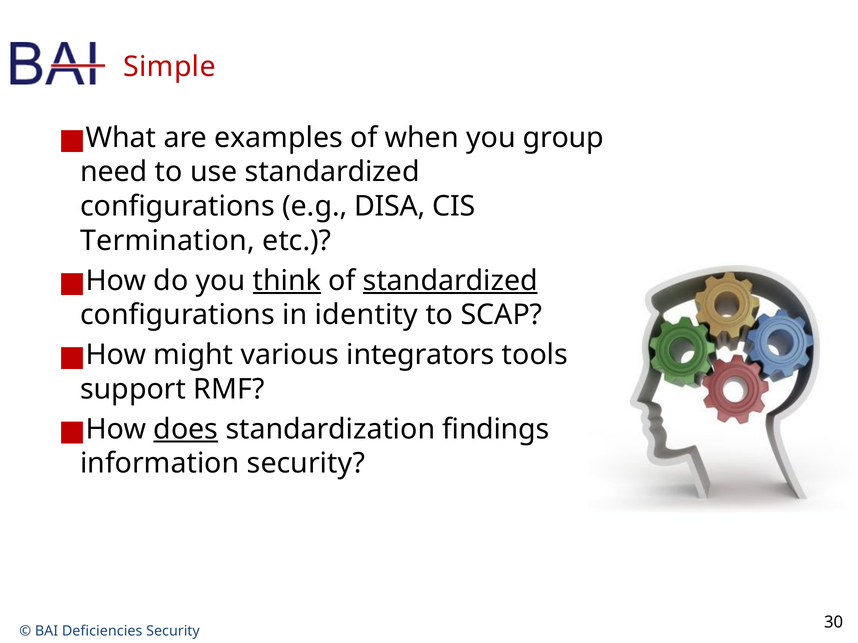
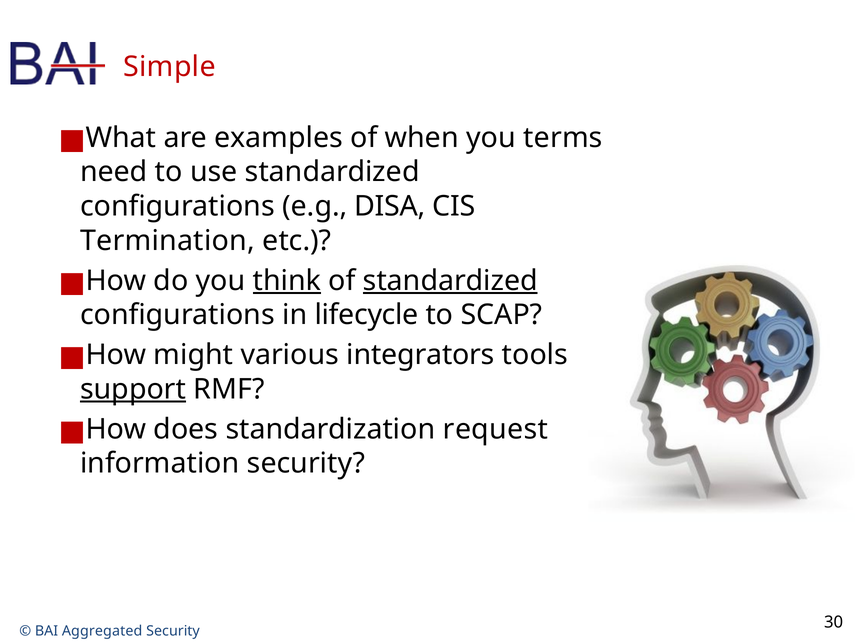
group: group -> terms (563, 138)
identity: identity -> lifecycle (367, 315)
support underline: none -> present (133, 390)
does underline: present -> none (186, 430)
findings: findings -> request (495, 430)
Deficiencies: Deficiencies -> Aggregated (102, 631)
